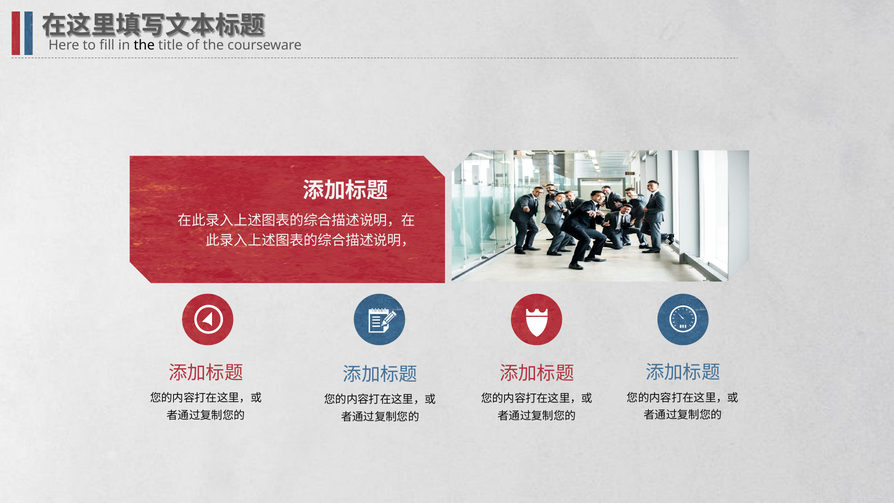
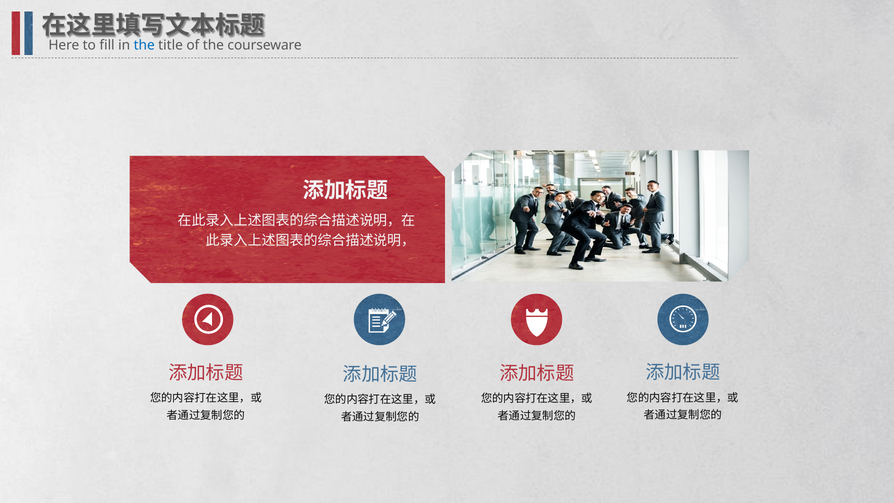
the colour: black -> blue (144, 45)
